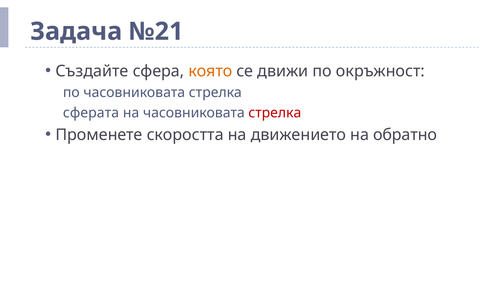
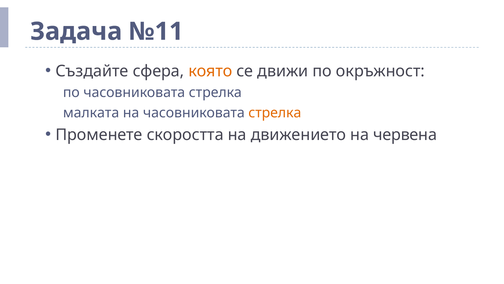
№21: №21 -> №11 (156, 31)
сферата: сферата -> малката (91, 113)
стрелка colour: red -> orange (275, 113)
обратно: обратно -> червена (405, 135)
